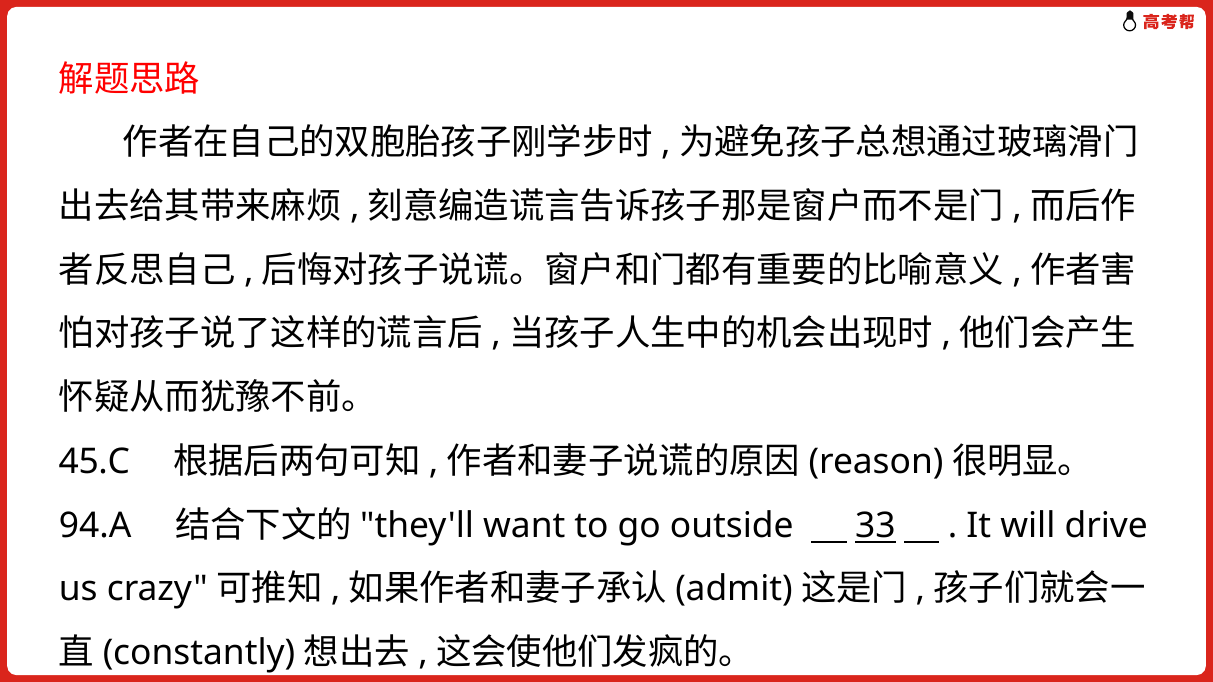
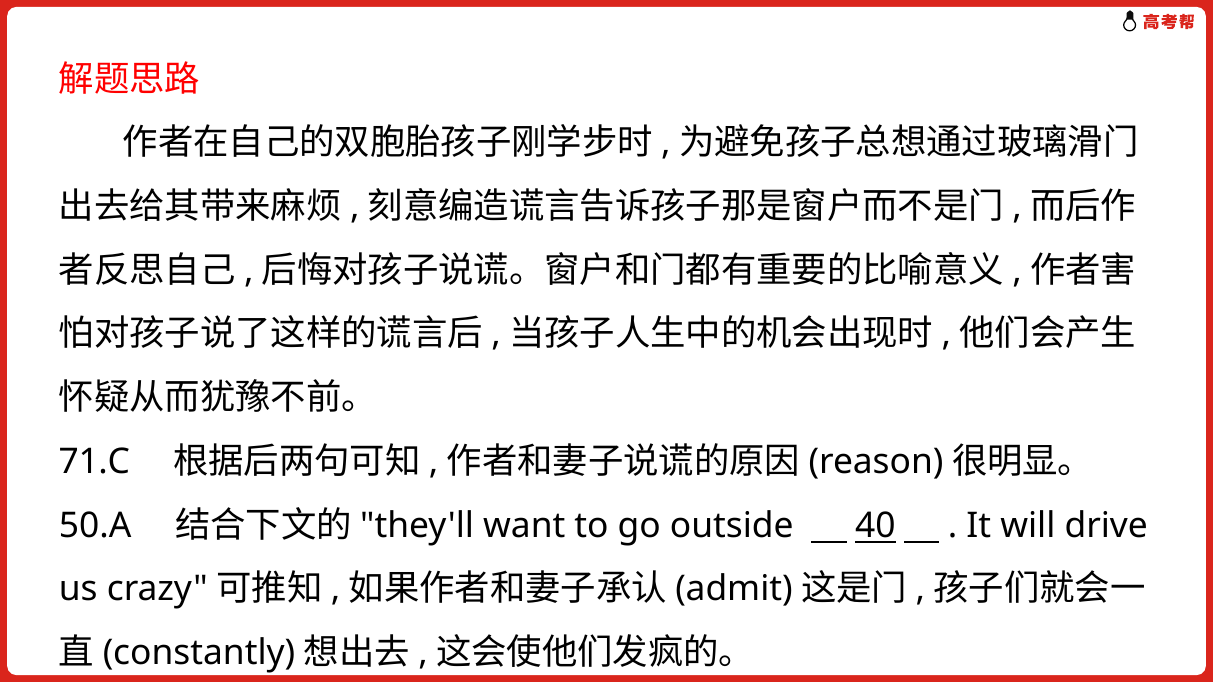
45.C: 45.C -> 71.C (94, 462)
94.A: 94.A -> 50.A (95, 526)
33: 33 -> 40 (875, 526)
